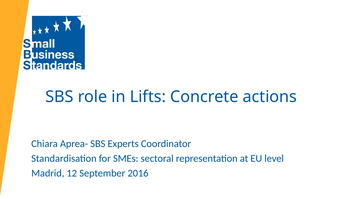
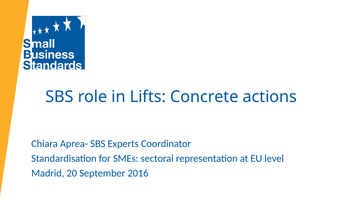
12: 12 -> 20 (72, 173)
